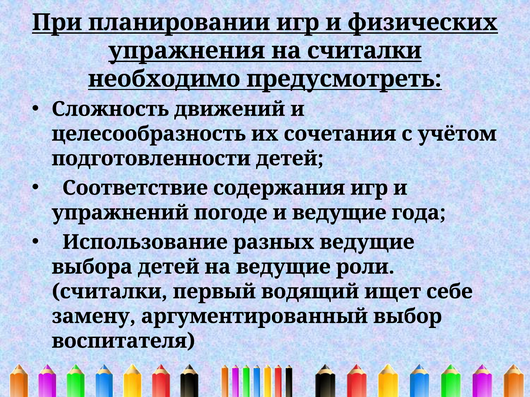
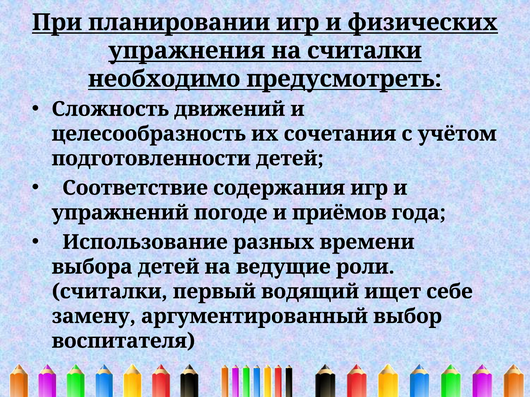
и ведущие: ведущие -> приёмов (339, 213)
разных ведущие: ведущие -> времени (367, 242)
